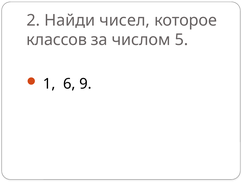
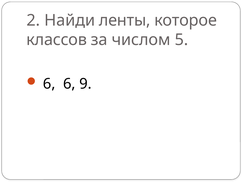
чисел: чисел -> ленты (125, 20)
1: 1 -> 6 (49, 83)
